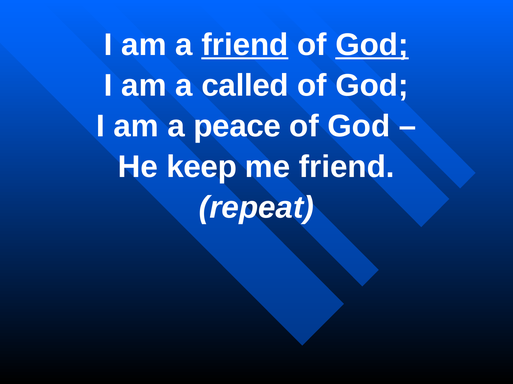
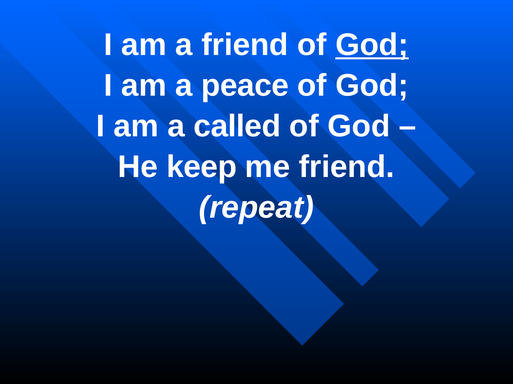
friend underline: present -> none (245, 45)
called: called -> peace (245, 86)
peace: peace -> called (237, 126)
